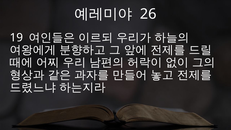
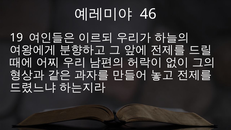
26: 26 -> 46 (148, 14)
